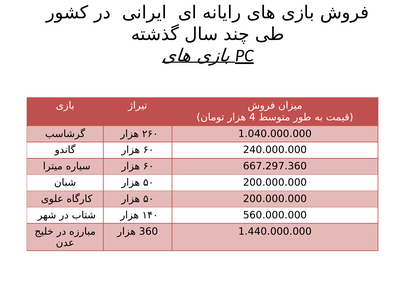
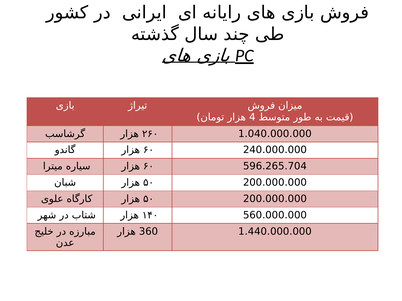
667.297.360: 667.297.360 -> 596.265.704 (275, 167)
